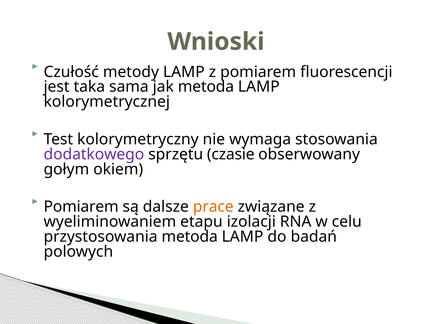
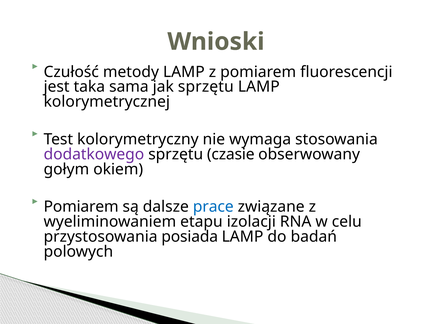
jak metoda: metoda -> sprzętu (206, 87)
prace colour: orange -> blue (213, 207)
przystosowania metoda: metoda -> posiada (190, 237)
